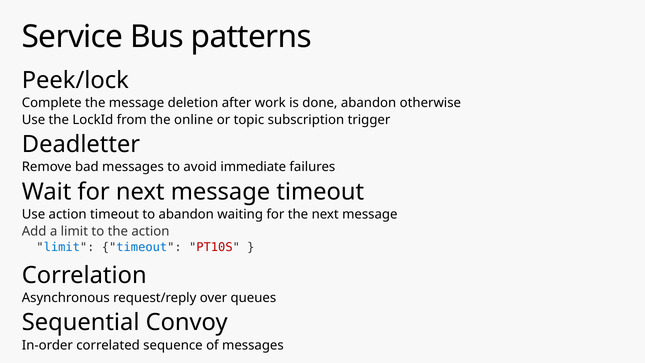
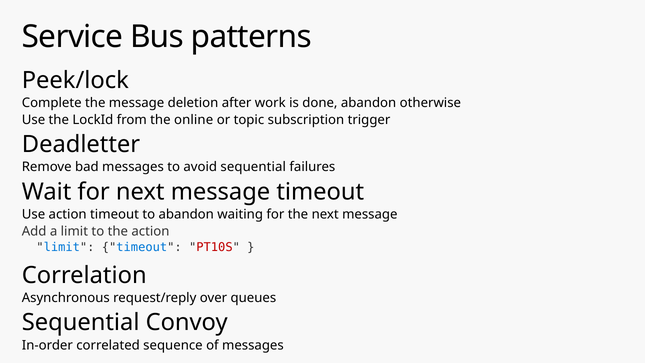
avoid immediate: immediate -> sequential (253, 167)
